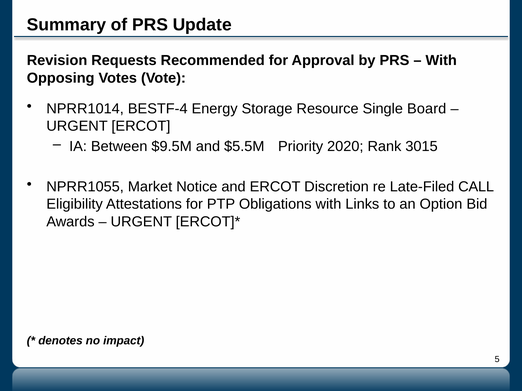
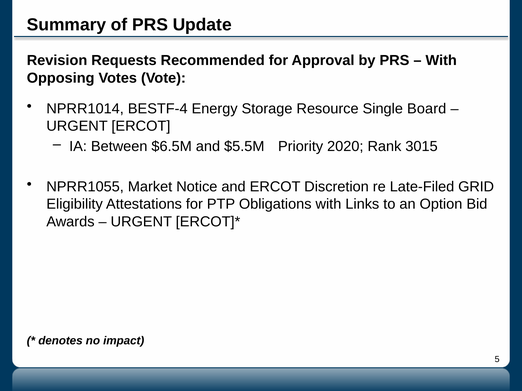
$9.5M: $9.5M -> $6.5M (172, 146)
CALL: CALL -> GRID (476, 187)
